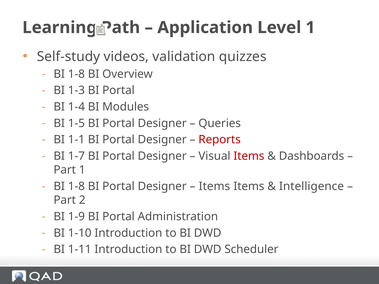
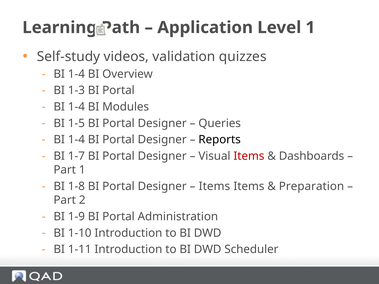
1-8: 1-8 -> 1-4 (76, 74)
1-1: 1-1 -> 1-4 (76, 140)
Reports colour: red -> black (220, 140)
Intelligence: Intelligence -> Preparation (312, 186)
